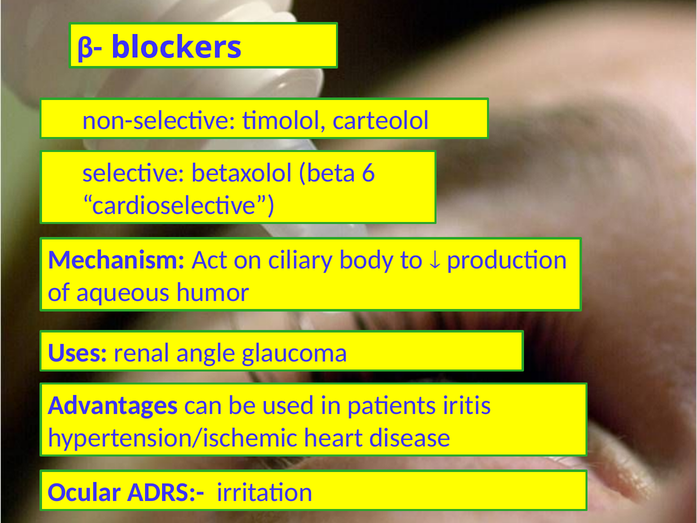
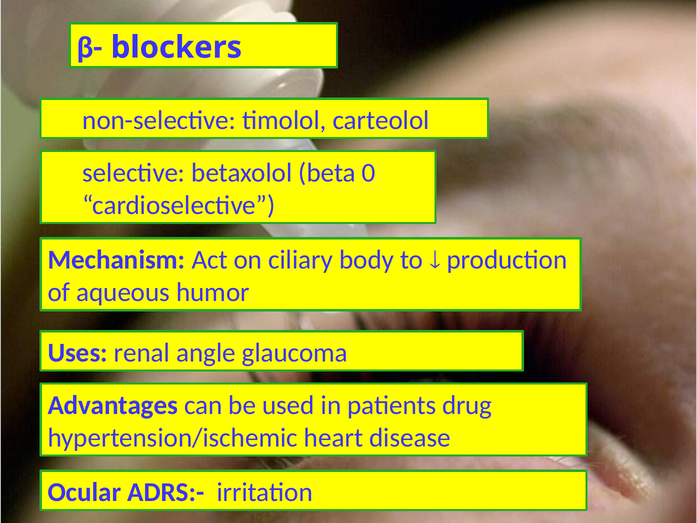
6: 6 -> 0 (369, 173)
iritis: iritis -> drug (467, 405)
